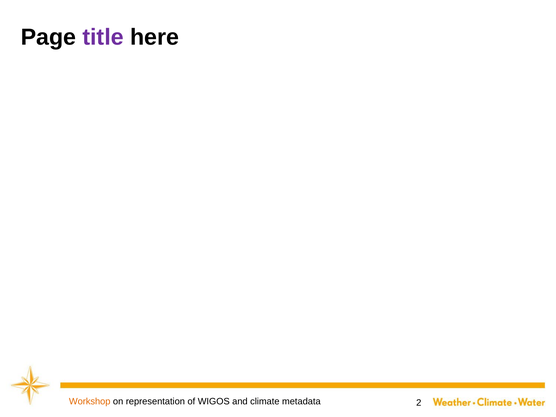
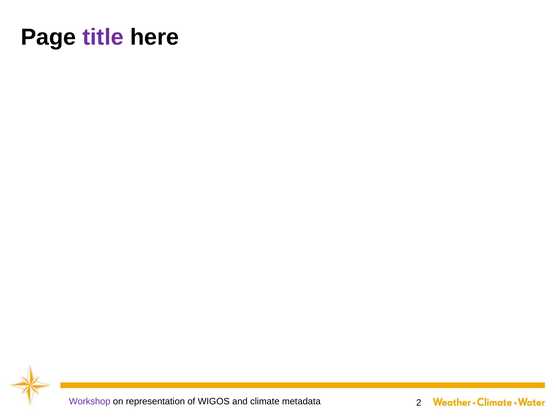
Workshop colour: orange -> purple (90, 401)
